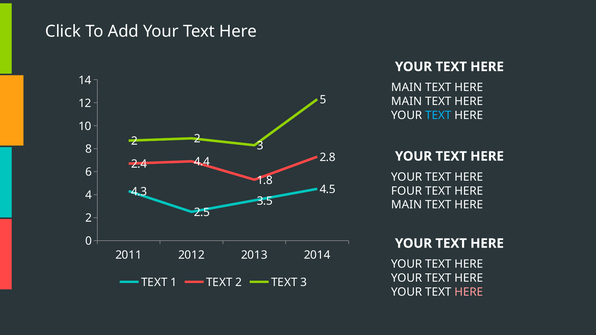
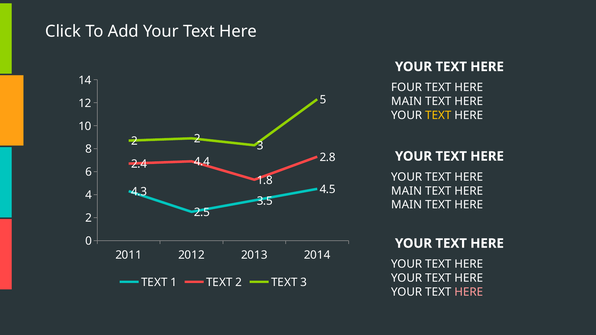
MAIN: MAIN -> FOUR (407, 87)
TEXT colour: light blue -> yellow (438, 115)
FOUR: FOUR -> MAIN (407, 191)
